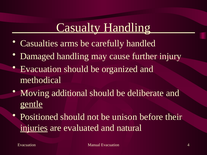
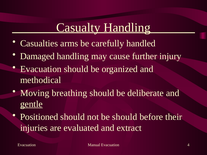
additional: additional -> breathing (69, 93)
be unison: unison -> should (125, 117)
injuries underline: present -> none (34, 128)
natural: natural -> extract (129, 128)
